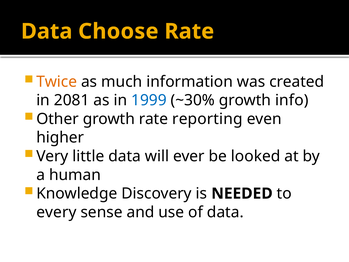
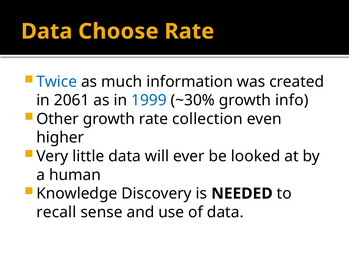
Twice colour: orange -> blue (57, 82)
2081: 2081 -> 2061 (72, 100)
reporting: reporting -> collection (207, 119)
every: every -> recall (56, 212)
